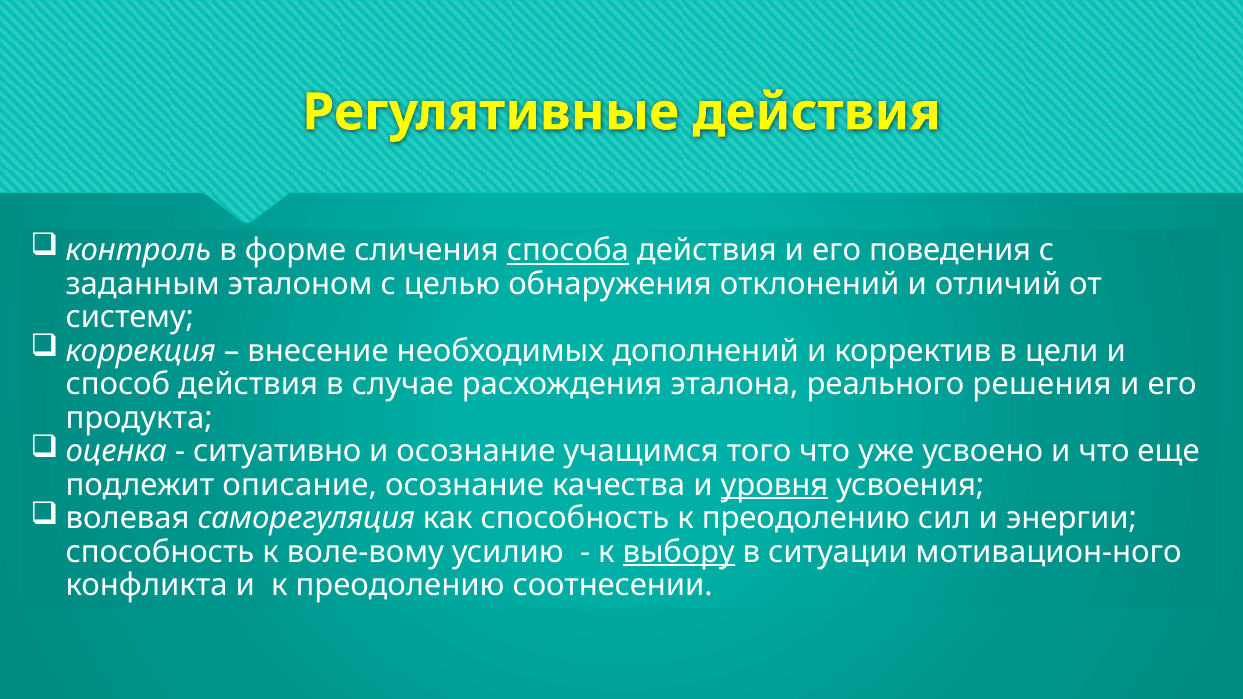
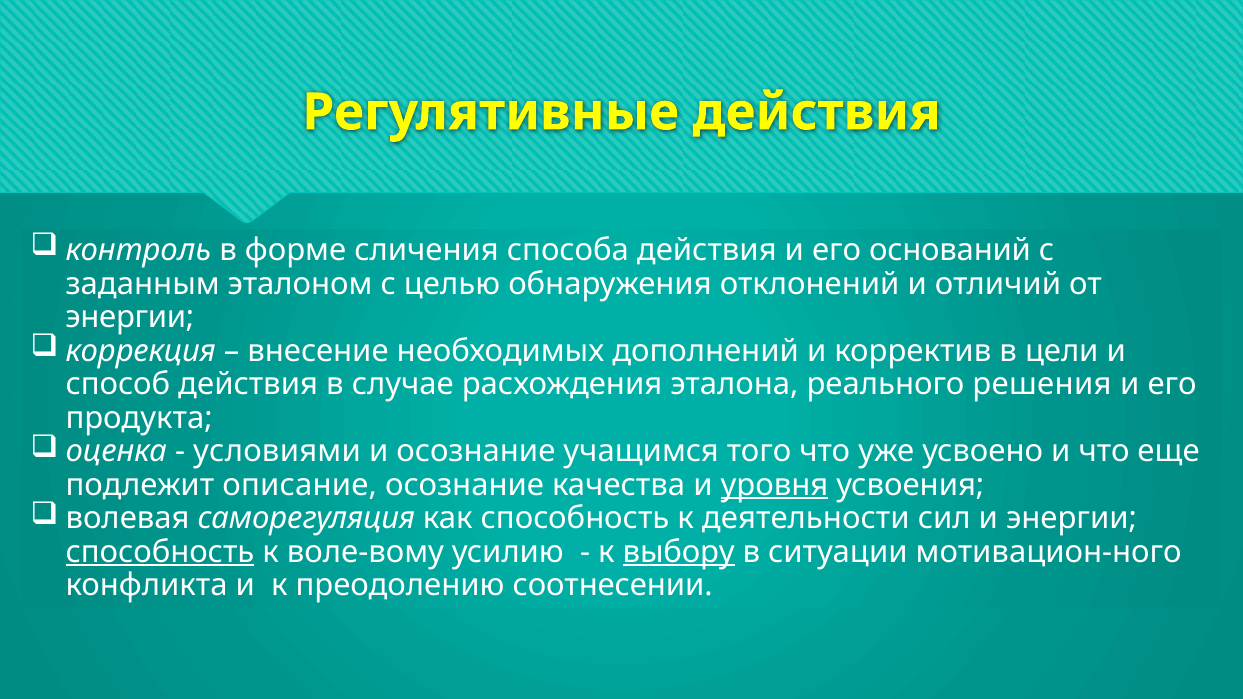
способа underline: present -> none (568, 250)
поведения: поведения -> оснований (950, 250)
систему: систему -> энергии (130, 317)
ситуативно: ситуативно -> условиями (277, 452)
способность к преодолению: преодолению -> деятельности (806, 519)
способность underline: none -> present (160, 552)
